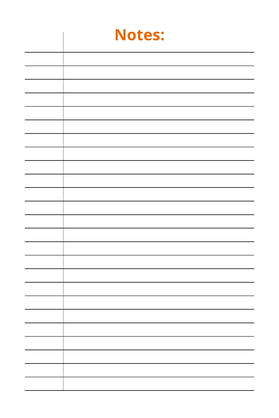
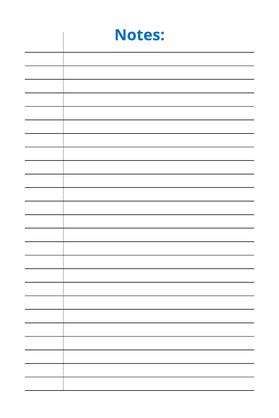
Notes colour: orange -> blue (139, 35)
